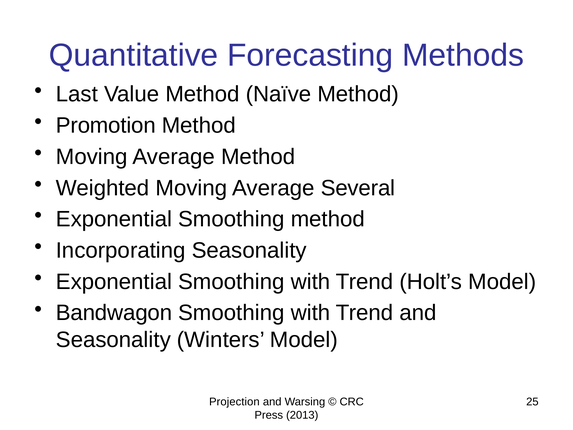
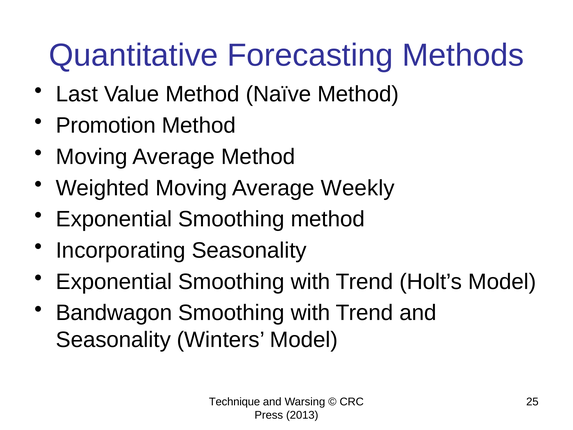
Several: Several -> Weekly (358, 188)
Projection: Projection -> Technique (235, 402)
